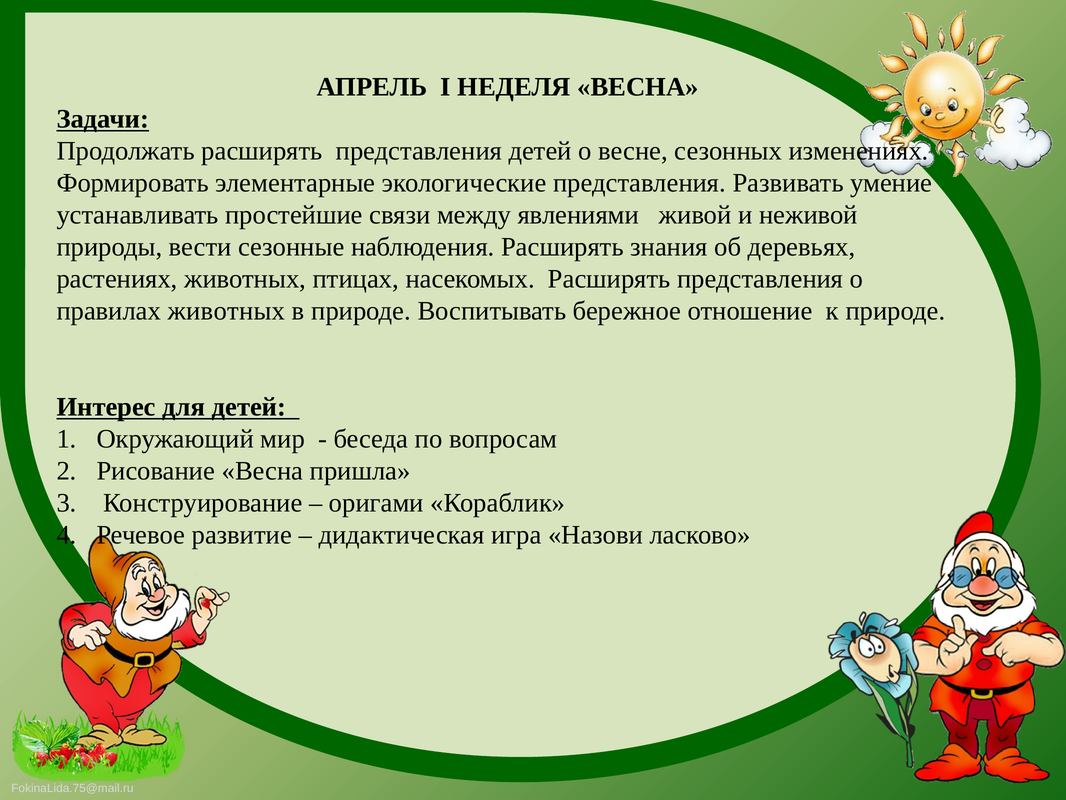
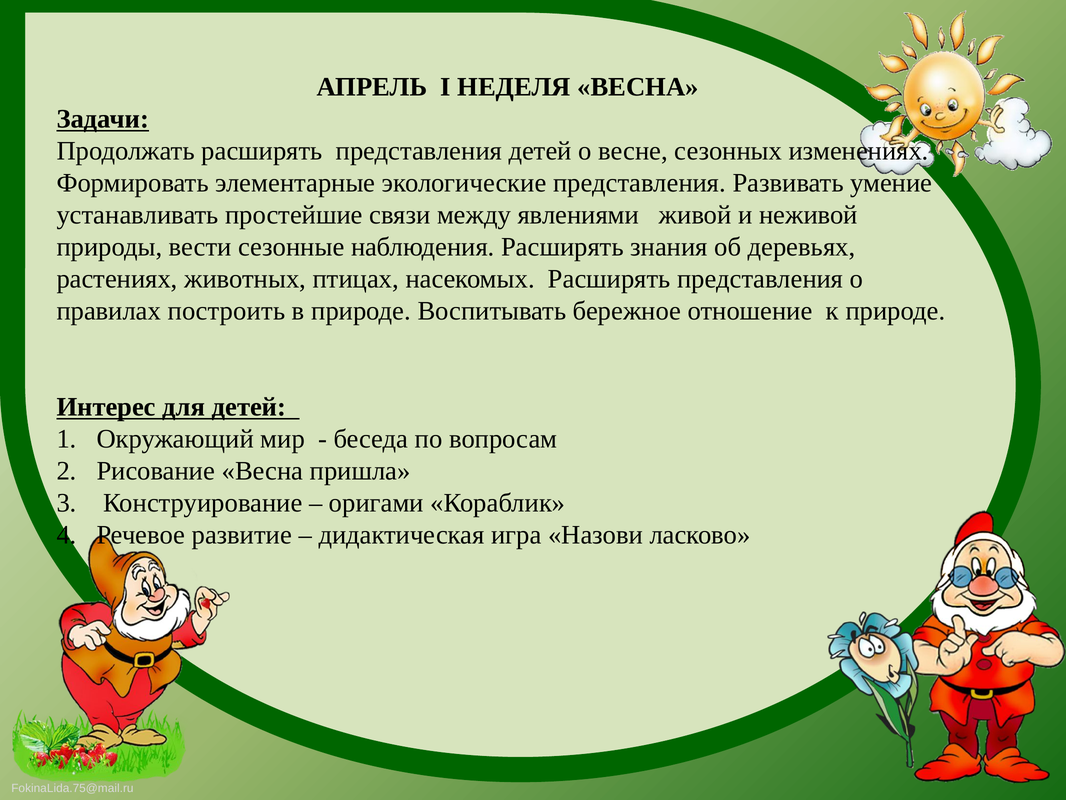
правилах животных: животных -> построить (226, 311)
